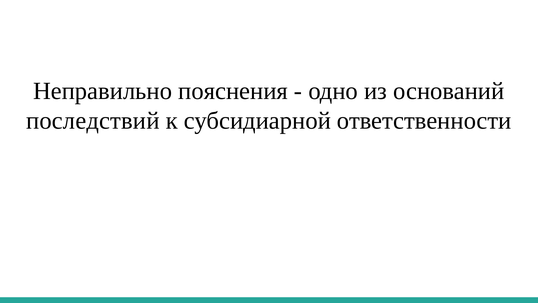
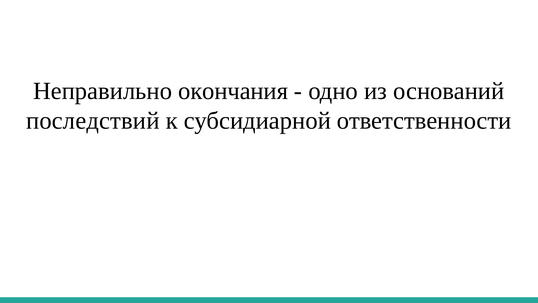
пояснения: пояснения -> окончания (233, 91)
